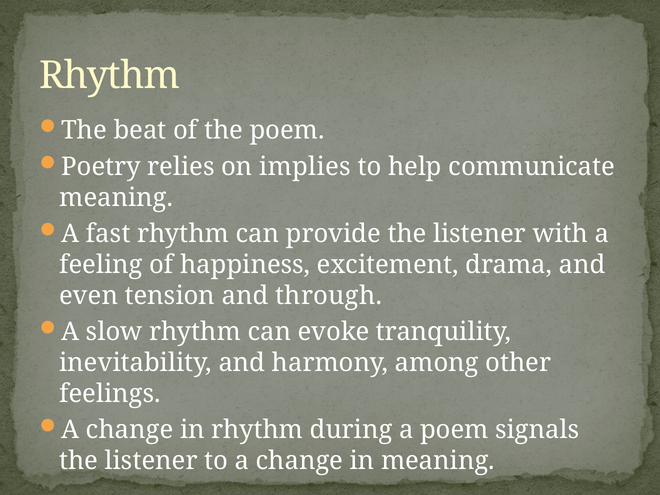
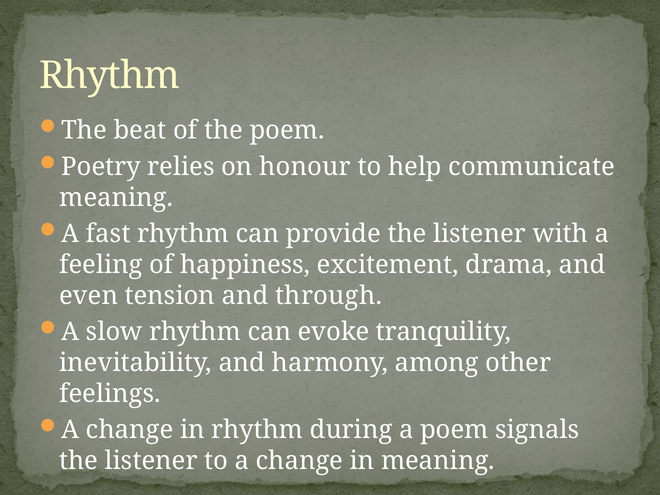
implies: implies -> honour (305, 167)
